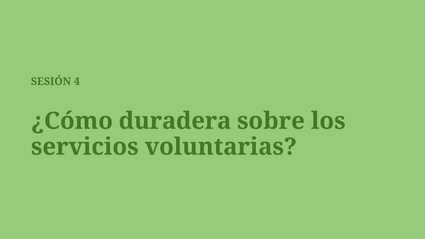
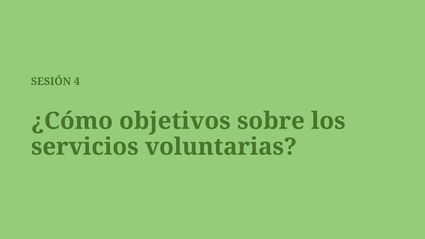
duradera: duradera -> objetivos (175, 121)
